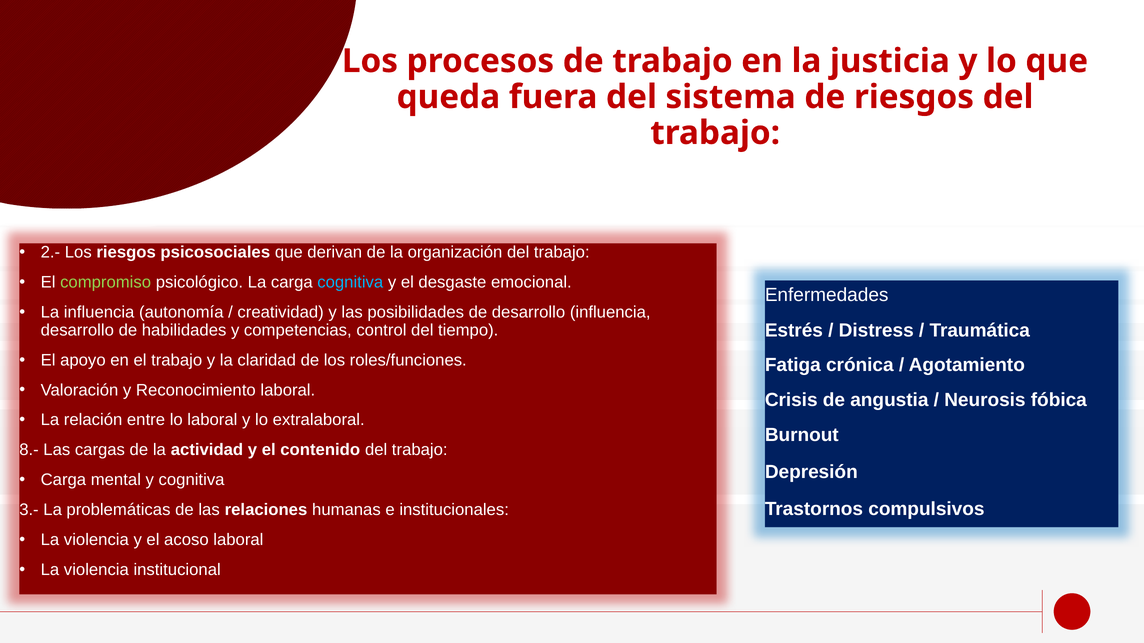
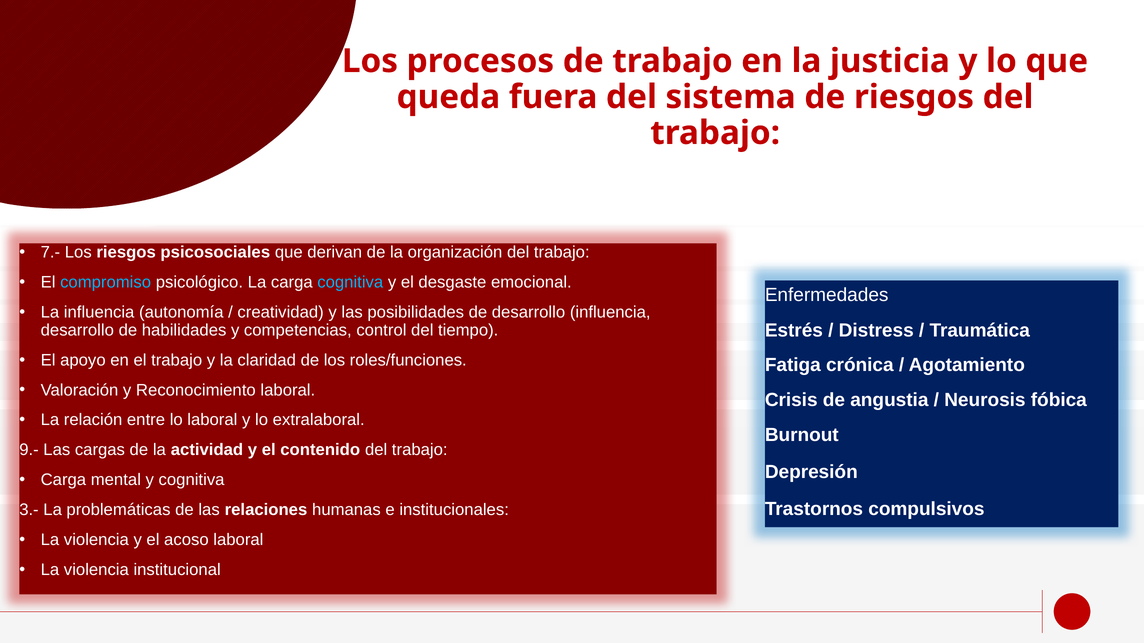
2.-: 2.- -> 7.- (50, 252)
compromiso colour: light green -> light blue (106, 282)
8.-: 8.- -> 9.- (29, 450)
